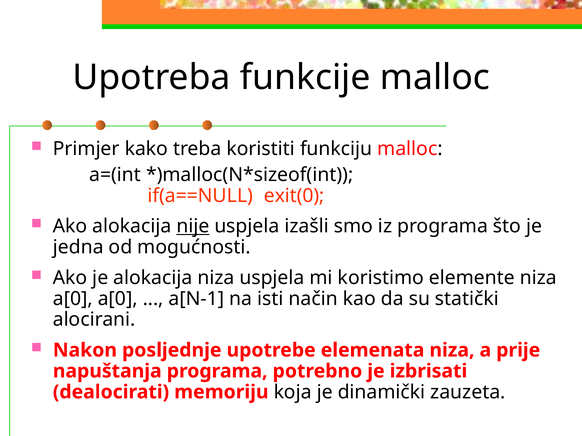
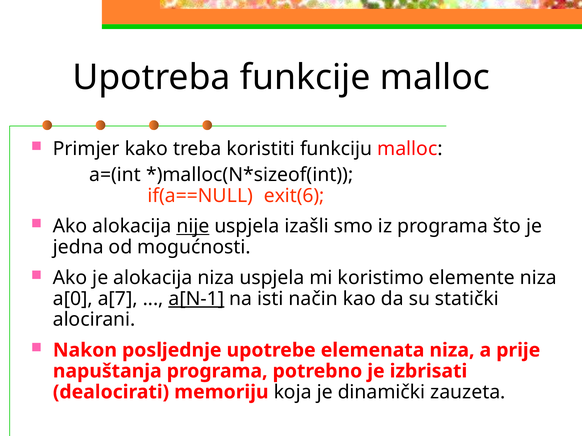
exit(0: exit(0 -> exit(6 (294, 196)
a[0 a[0: a[0 -> a[7 (118, 299)
a[N-1 underline: none -> present (196, 299)
